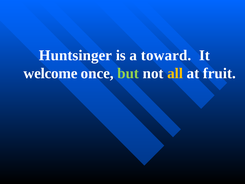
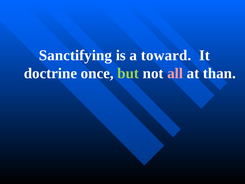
Huntsinger: Huntsinger -> Sanctifying (75, 55)
welcome: welcome -> doctrine (50, 73)
all colour: yellow -> pink (175, 73)
fruit: fruit -> than (219, 73)
